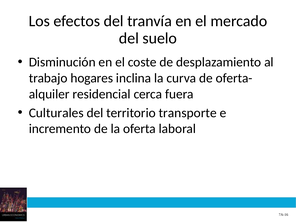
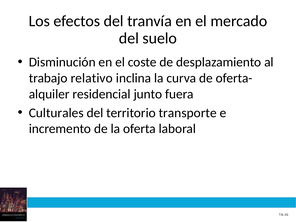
hogares: hogares -> relativo (92, 78)
cerca: cerca -> junto (148, 94)
